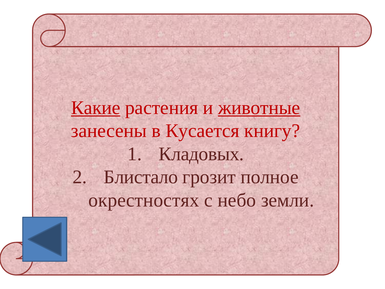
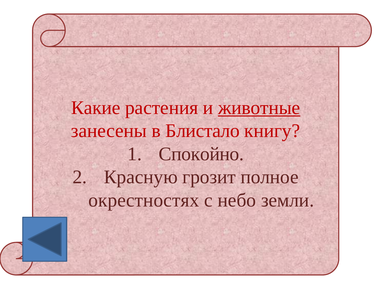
Какие underline: present -> none (96, 108)
Кусается: Кусается -> Блистало (203, 131)
Кладовых: Кладовых -> Спокойно (201, 154)
Блистало: Блистало -> Красную (141, 177)
